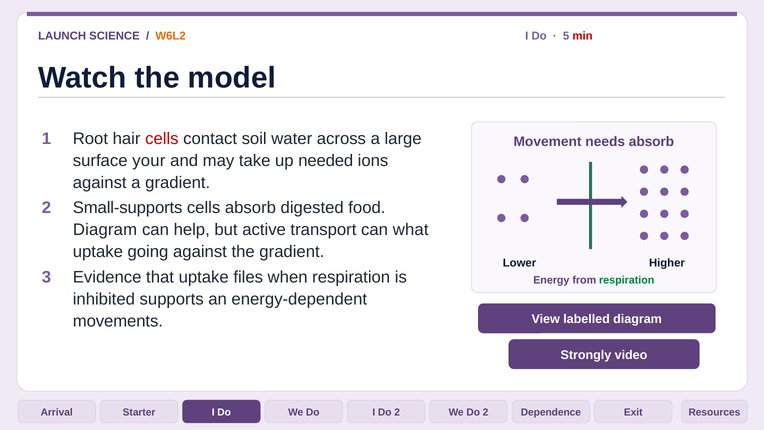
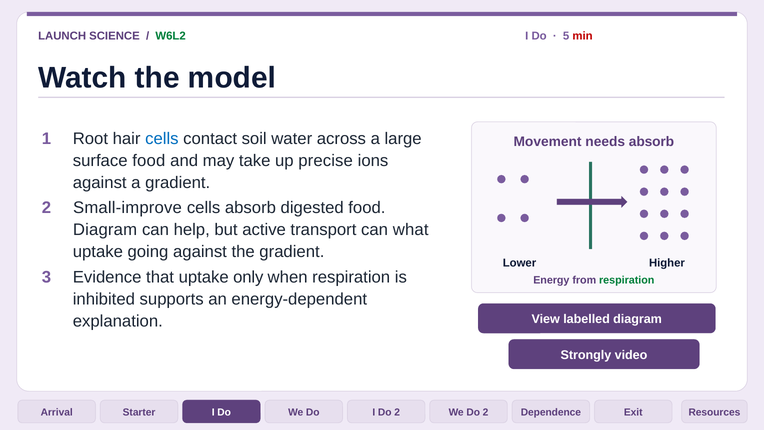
W6L2 colour: orange -> green (171, 36)
cells colour: red -> blue (162, 138)
surface your: your -> food (149, 161)
needed: needed -> precise (326, 161)
Small-supports: Small-supports -> Small-improve (127, 208)
files: files -> only (248, 277)
movements: movements -> explanation (118, 321)
